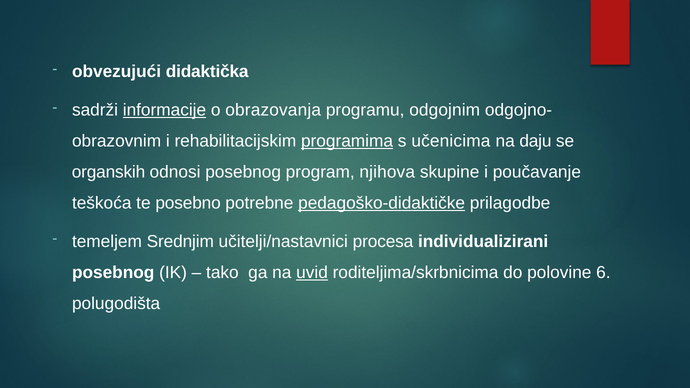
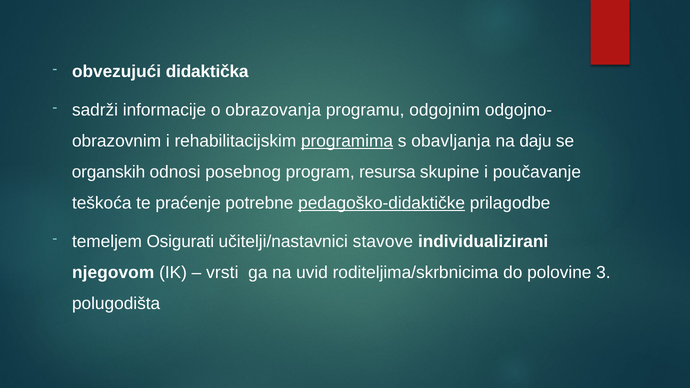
informacije underline: present -> none (164, 110)
učenicima: učenicima -> obavljanja (451, 141)
njihova: njihova -> resursa (387, 172)
posebno: posebno -> praćenje (188, 203)
Srednjim: Srednjim -> Osigurati (180, 241)
procesa: procesa -> stavove (383, 241)
posebnog: posebnog -> njegovom (113, 272)
tako: tako -> vrsti (222, 272)
uvid underline: present -> none (312, 272)
6: 6 -> 3 (603, 272)
